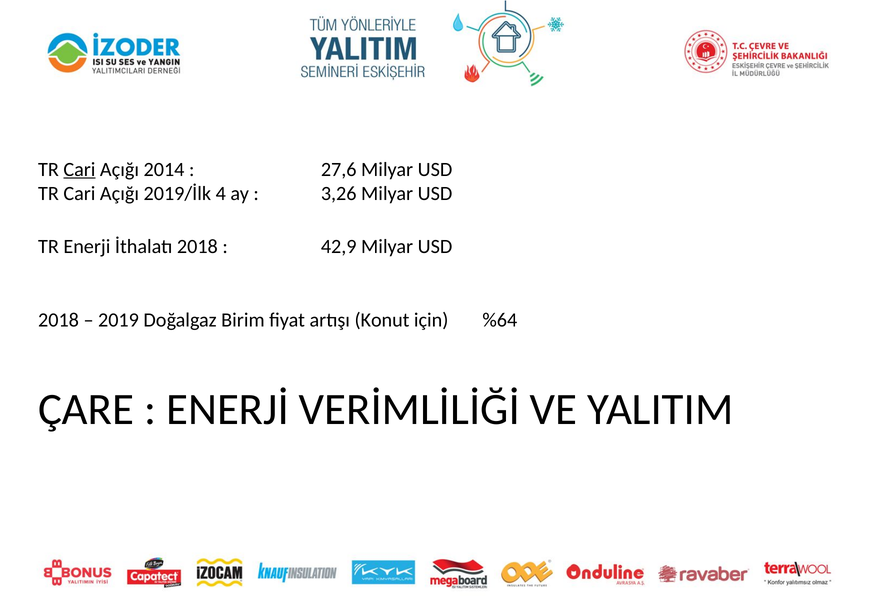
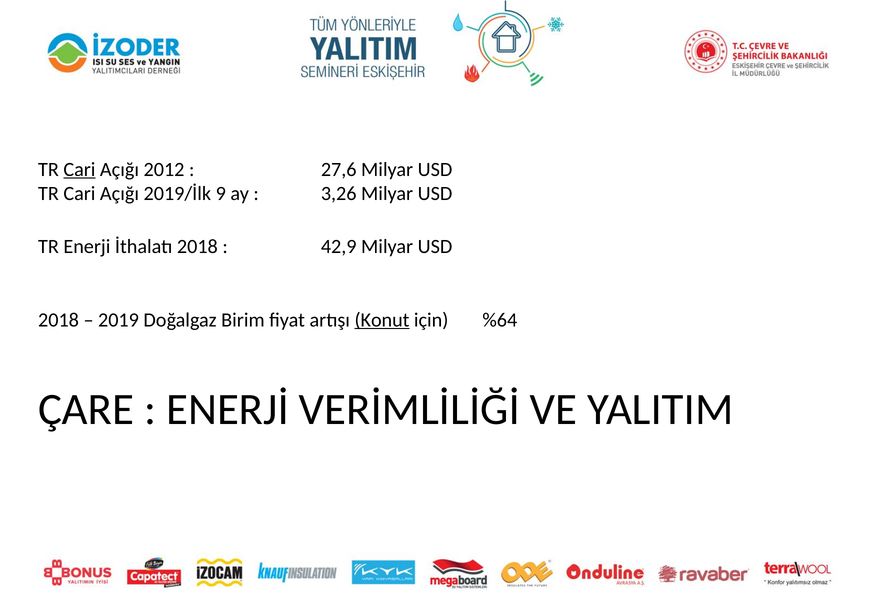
2014: 2014 -> 2012 (164, 169)
4: 4 -> 9 (221, 194)
Konut underline: none -> present (382, 320)
